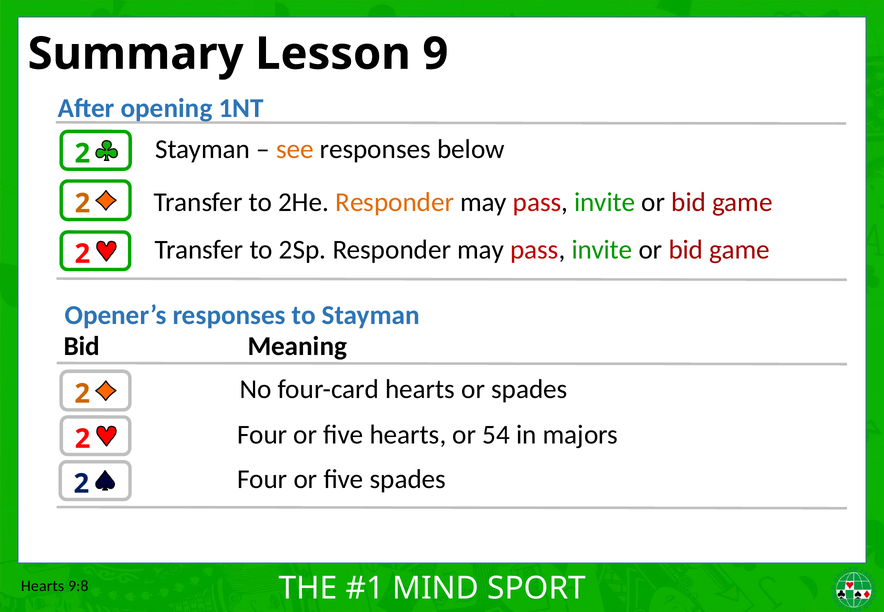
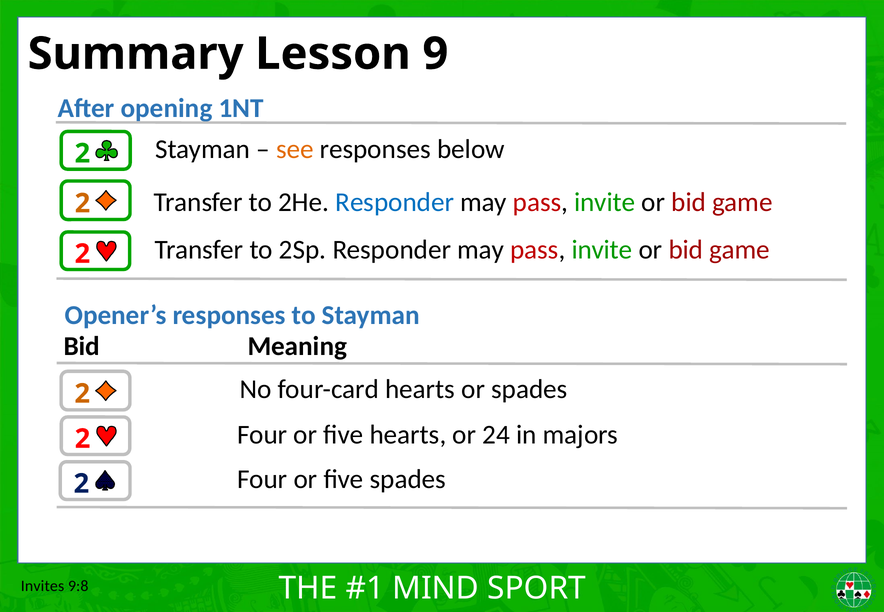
Responder colour: orange -> blue (395, 202)
54: 54 -> 24 (496, 435)
Hearts: Hearts -> Invites (43, 586)
